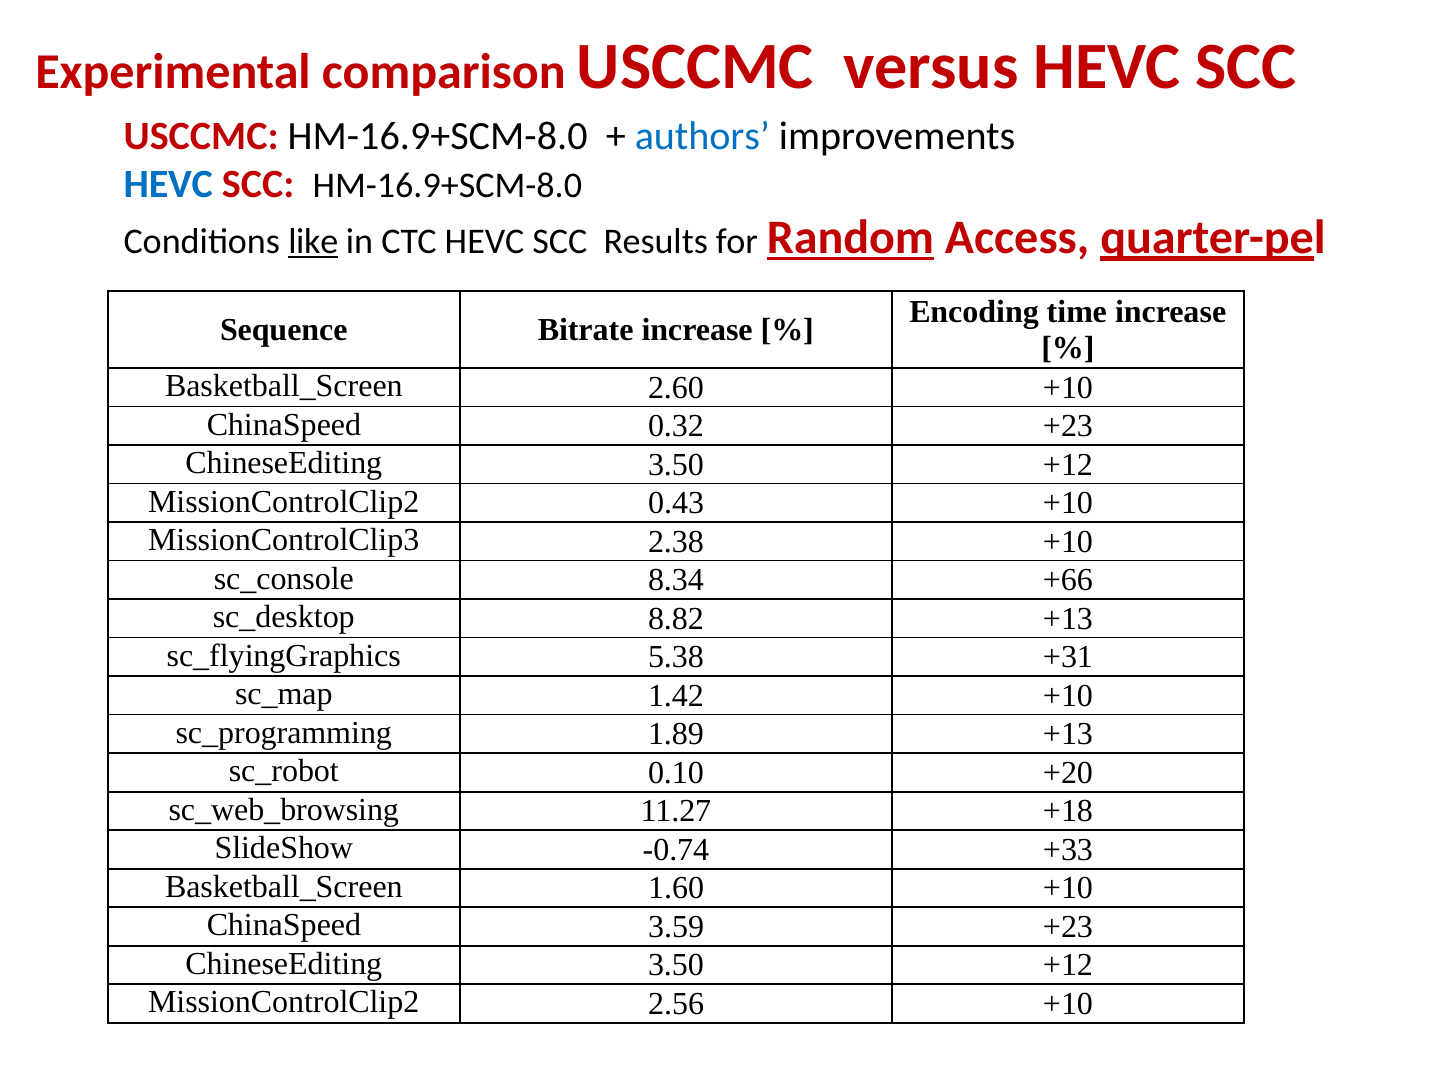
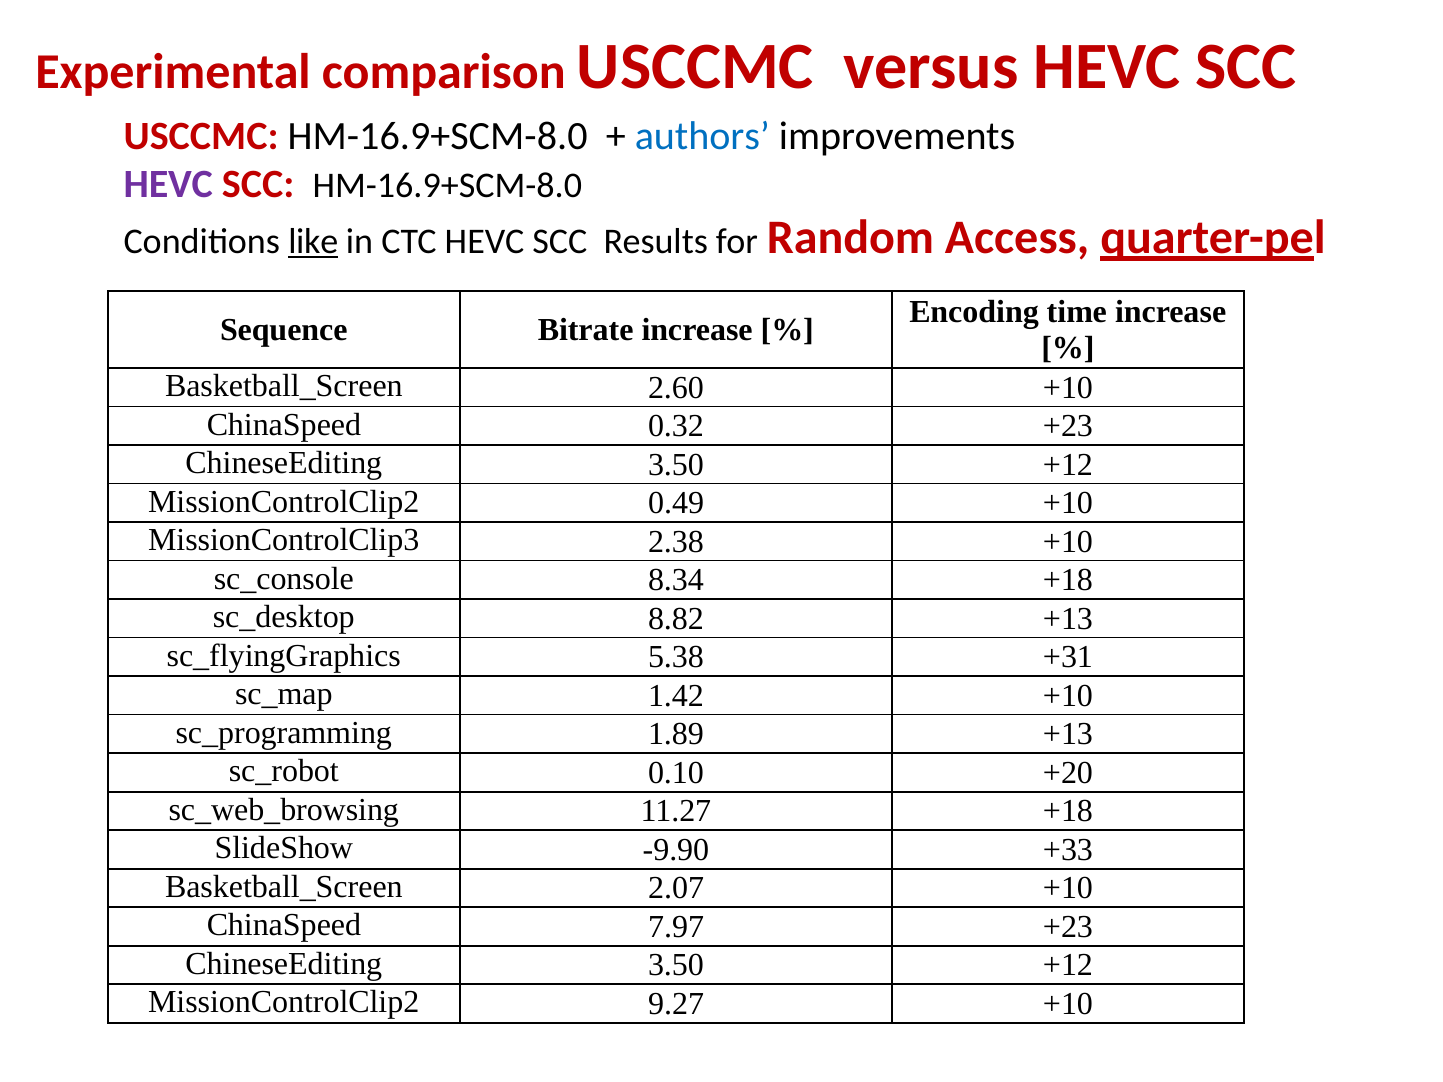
HEVC colour: blue -> purple (168, 184)
Random underline: present -> none (850, 238)
0.43: 0.43 -> 0.49 (676, 503)
8.34 +66: +66 -> +18 (1068, 580)
-0.74: -0.74 -> -9.90 (676, 850)
1.60: 1.60 -> 2.07 (676, 888)
3.59: 3.59 -> 7.97 (676, 927)
2.56: 2.56 -> 9.27 (676, 1004)
